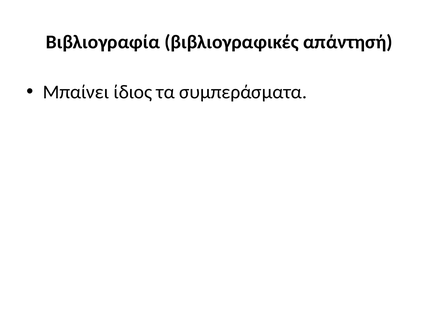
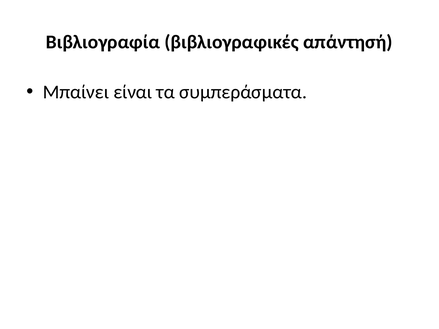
ίδιος: ίδιος -> είναι (133, 92)
